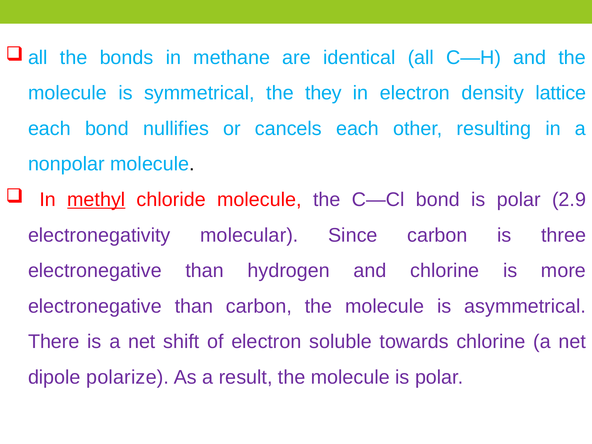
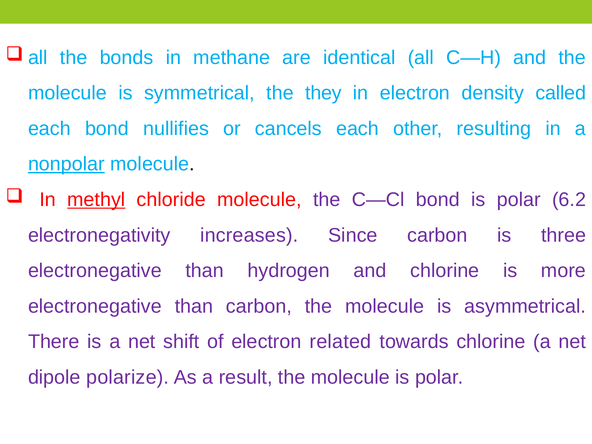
lattice: lattice -> called (561, 93)
nonpolar underline: none -> present (66, 164)
2.9: 2.9 -> 6.2 (569, 200)
molecular: molecular -> increases (249, 235)
soluble: soluble -> related (340, 342)
